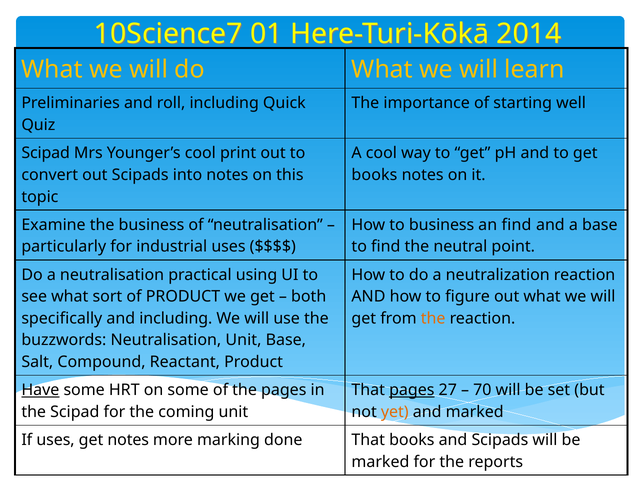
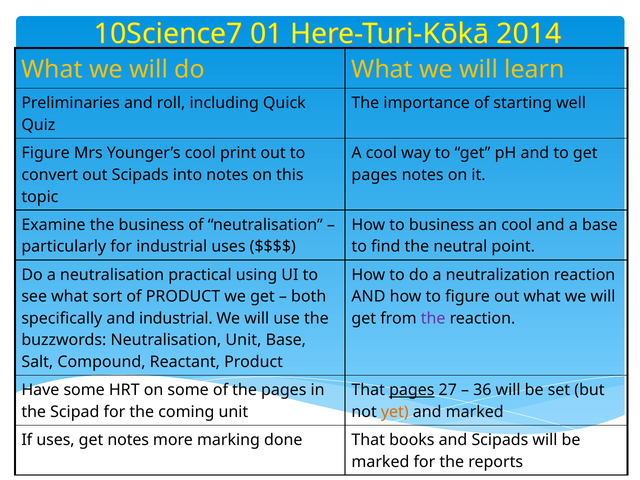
Scipad: Scipad -> Figure (46, 153)
books: books -> pages (374, 175)
an find: find -> cool (517, 225)
and including: including -> industrial (176, 318)
the colour: orange -> purple (433, 318)
Have underline: present -> none (40, 390)
70: 70 -> 36 (482, 390)
